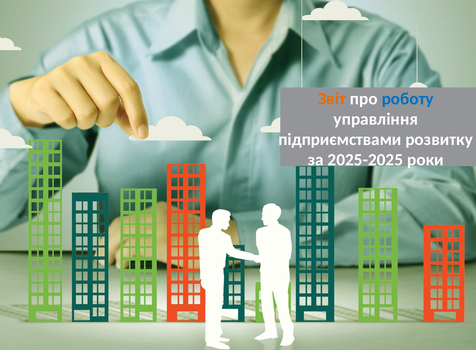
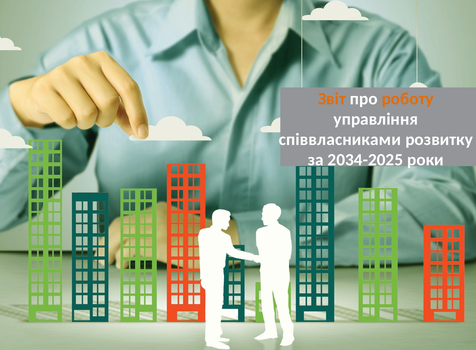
роботу colour: blue -> orange (408, 99)
підприємствами: підприємствами -> співвласниками (340, 140)
2025-2025: 2025-2025 -> 2034-2025 (365, 160)
